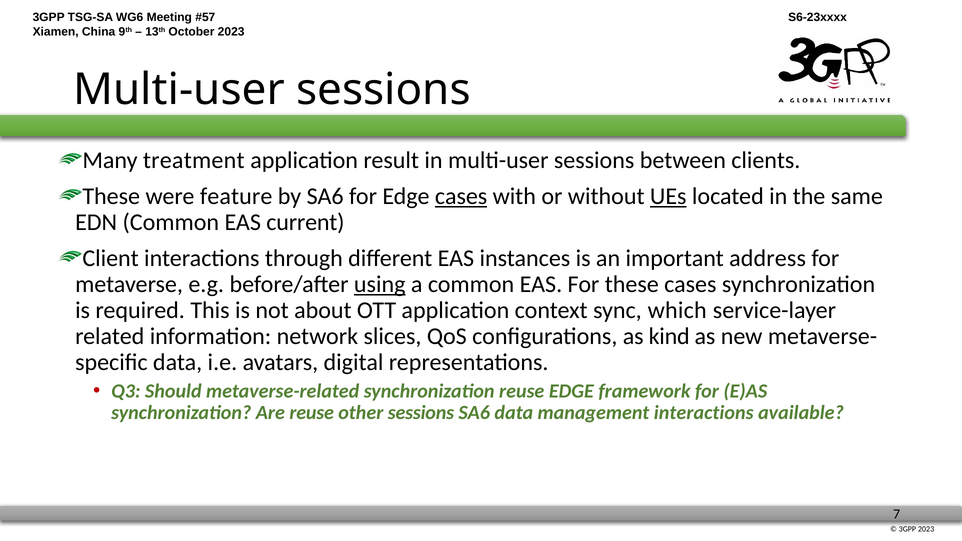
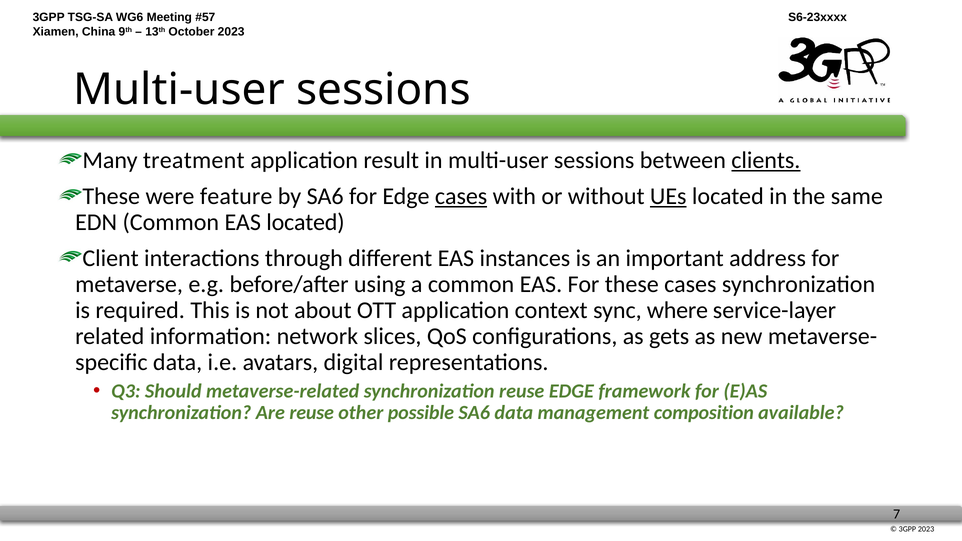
clients underline: none -> present (766, 161)
EAS current: current -> located (305, 222)
using underline: present -> none (380, 284)
which: which -> where (677, 310)
kind: kind -> gets (669, 336)
other sessions: sessions -> possible (421, 413)
management interactions: interactions -> composition (704, 413)
